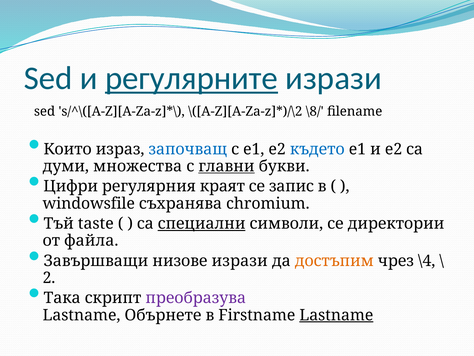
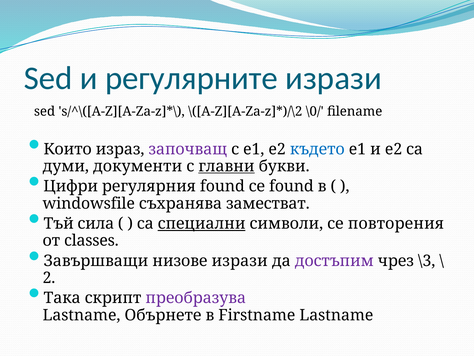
регулярните underline: present -> none (192, 78)
\8/: \8/ -> \0/ (315, 111)
започващ colour: blue -> purple (188, 149)
множества: множества -> документи (138, 166)
регулярния краят: краят -> found (222, 186)
се запис: запис -> found (291, 186)
chromium: chromium -> заместват (268, 203)
taste: taste -> сила (96, 223)
директории: директории -> повторения (396, 223)
файла: файла -> classes (91, 240)
достъпим colour: orange -> purple (334, 260)
\4: \4 -> \3 (427, 260)
Lastname underline: present -> none (336, 315)
